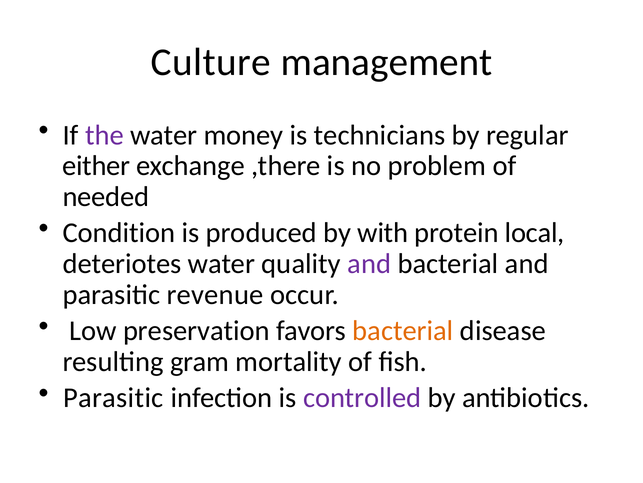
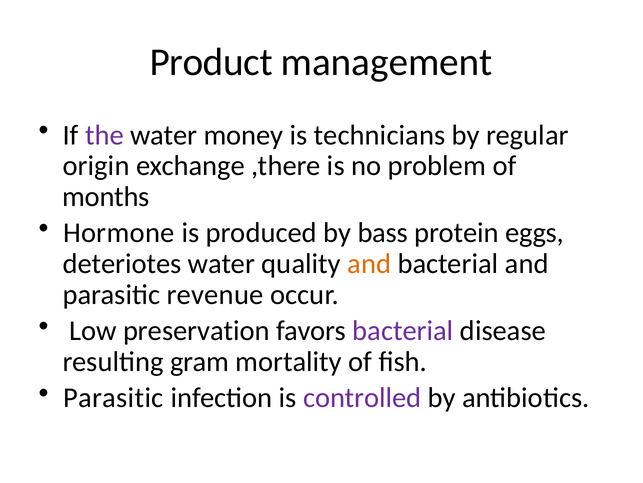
Culture: Culture -> Product (211, 62)
either: either -> origin (96, 166)
needed: needed -> months (106, 197)
Condition: Condition -> Hormone (119, 233)
with: with -> bass (383, 233)
local: local -> eggs (535, 233)
and colour: purple -> orange (369, 264)
bacterial colour: orange -> purple (403, 330)
